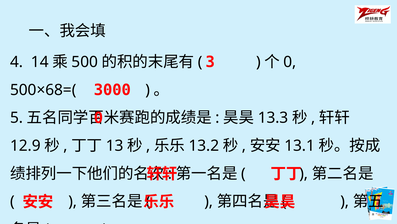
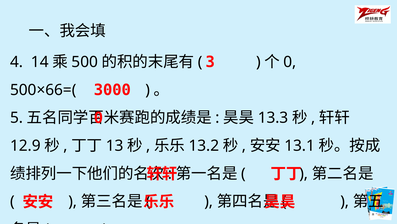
500×68=(: 500×68=( -> 500×66=( (43, 90)
